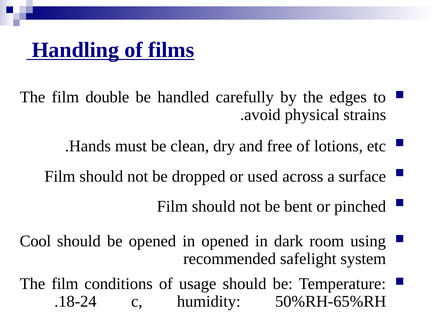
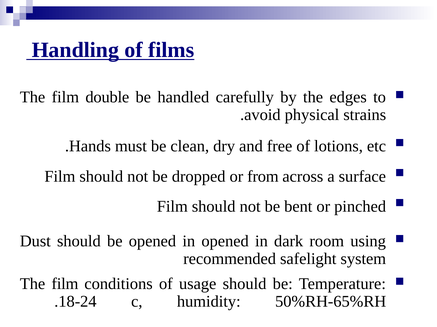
used: used -> from (263, 177)
Cool: Cool -> Dust (35, 242)
